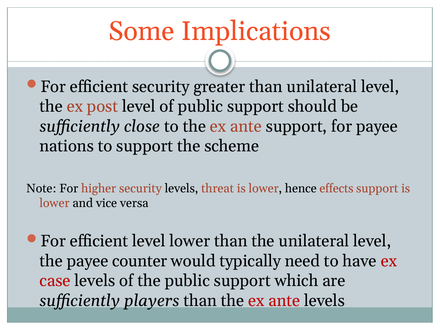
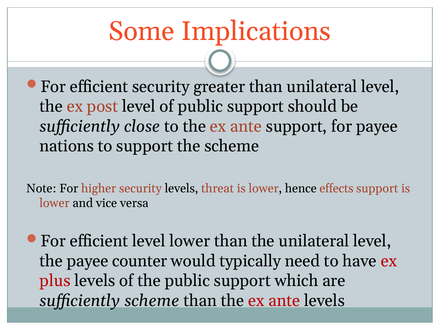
case: case -> plus (55, 281)
sufficiently players: players -> scheme (152, 301)
